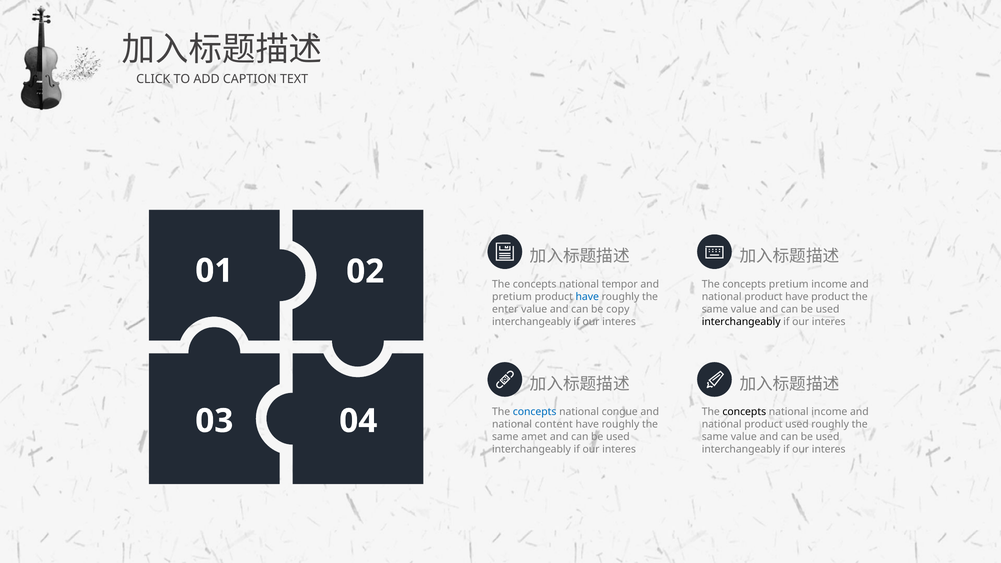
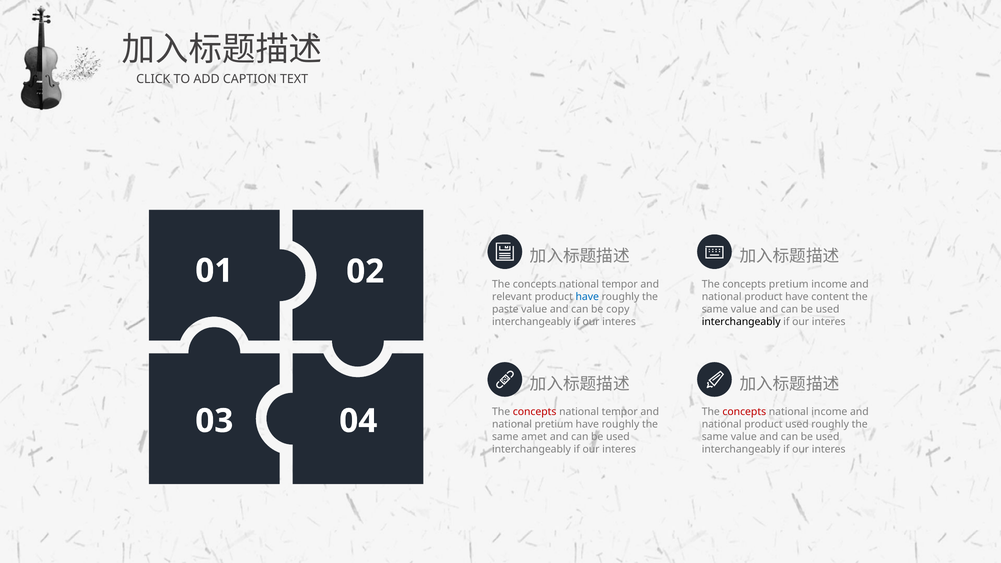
pretium: pretium -> relevant (512, 297)
have product: product -> content (830, 297)
enter: enter -> paste (505, 309)
concepts colour: blue -> red (535, 412)
congue: congue -> tempor (620, 412)
concepts colour: black -> red (744, 412)
national content: content -> pretium (554, 425)
